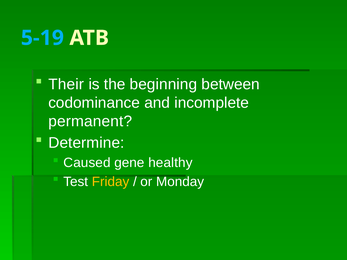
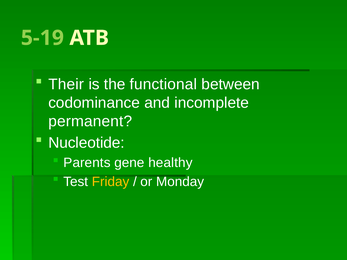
5-19 colour: light blue -> light green (42, 38)
beginning: beginning -> functional (163, 84)
Determine: Determine -> Nucleotide (86, 143)
Caused: Caused -> Parents (87, 163)
